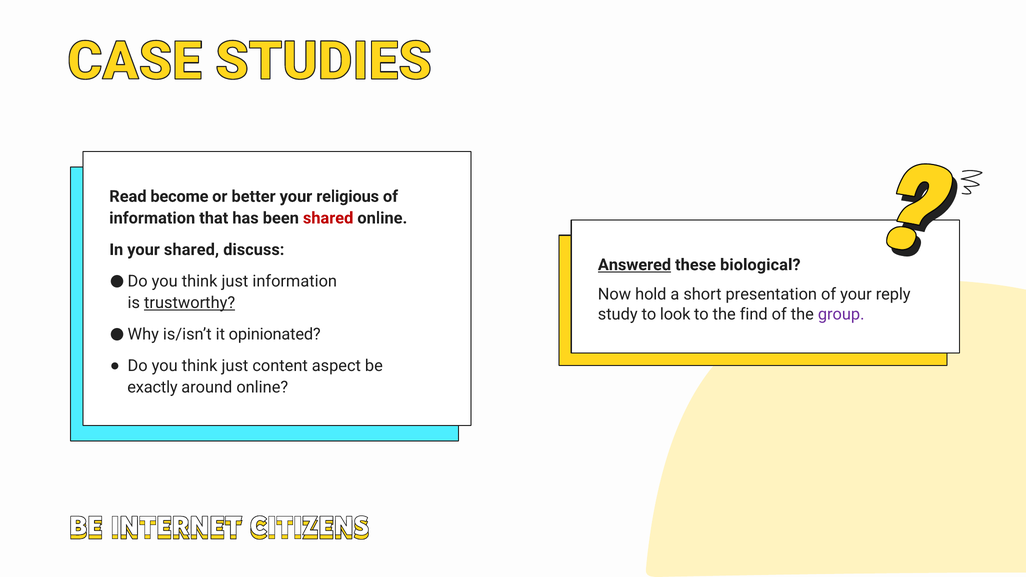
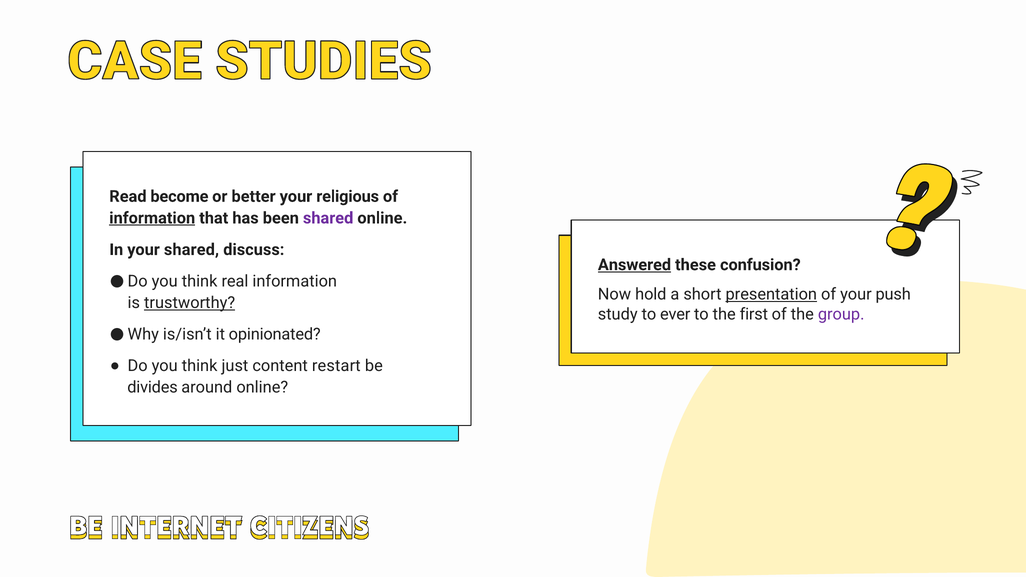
information underline: none -> present (152, 218)
shared colour: red -> purple (328, 218)
biological: biological -> confusion (760, 265)
just: just -> real (235, 281)
presentation underline: none -> present (771, 295)
reply: reply -> push (893, 295)
look: look -> ever (675, 314)
find: find -> first (754, 314)
aspect: aspect -> restart (336, 366)
exactly: exactly -> divides (153, 388)
